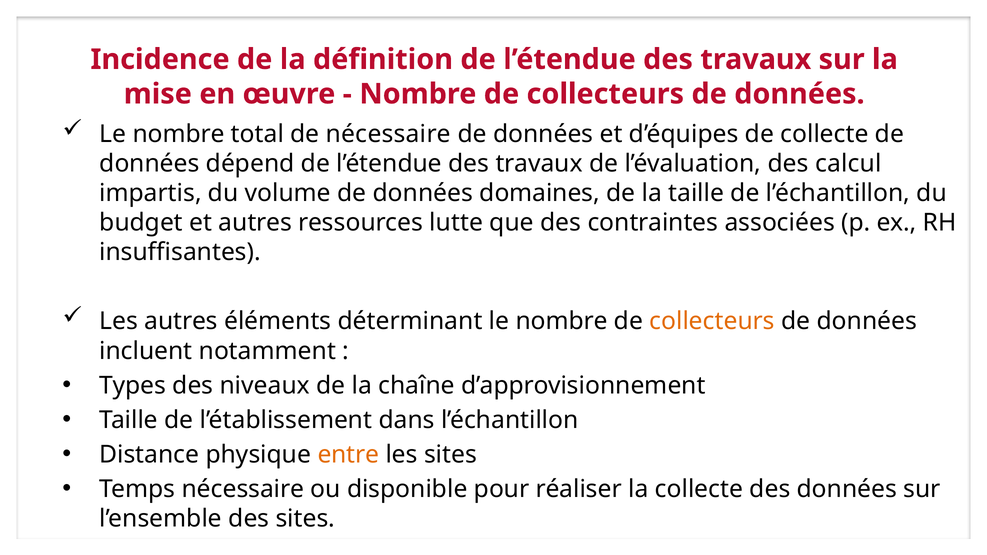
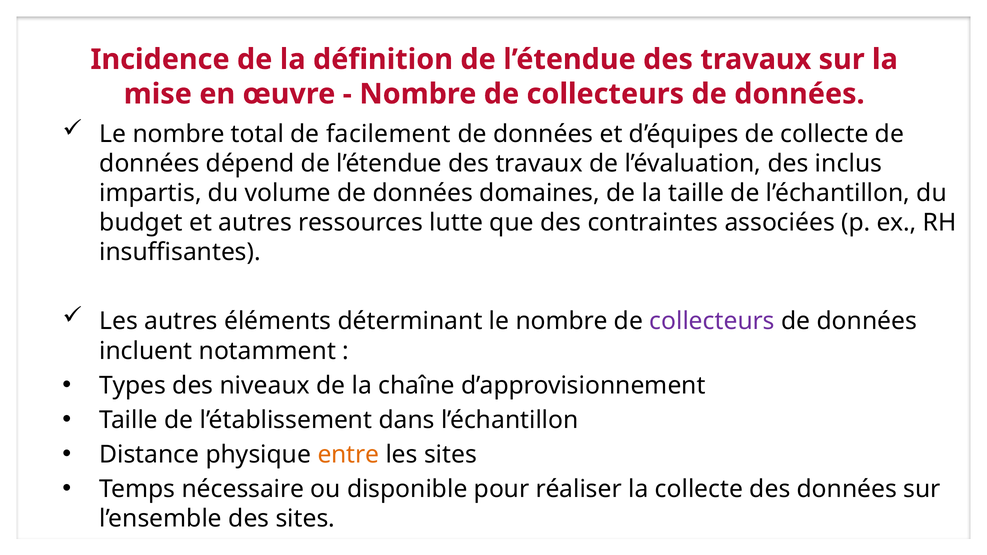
de nécessaire: nécessaire -> facilement (388, 134)
calcul: calcul -> inclus (848, 164)
collecteurs colour: orange -> purple (712, 321)
